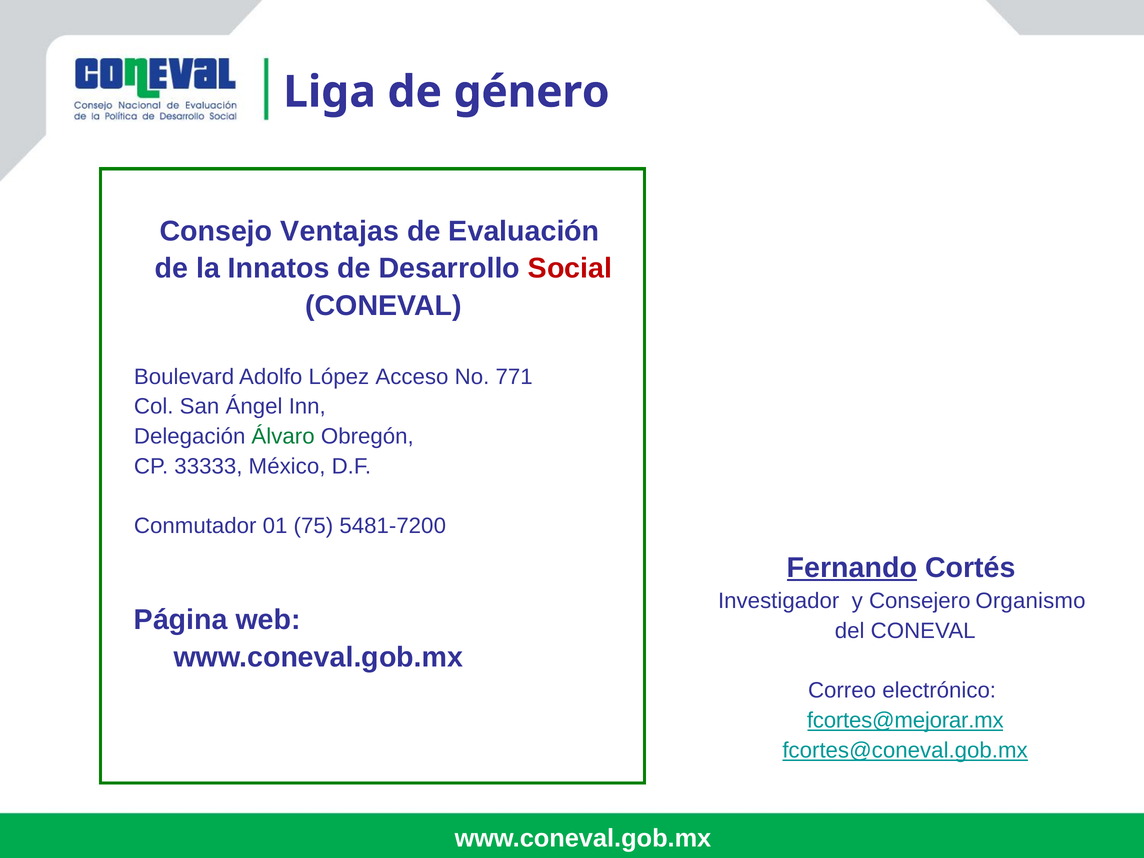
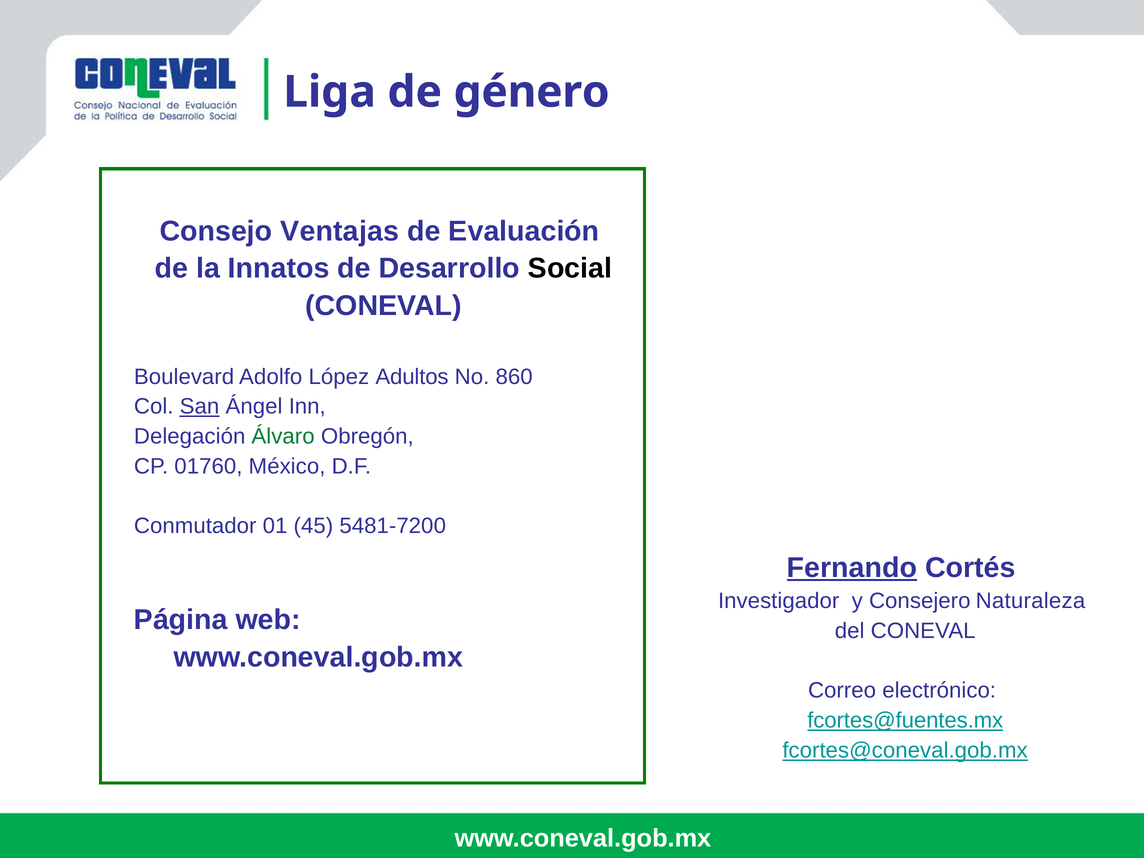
Social colour: red -> black (570, 269)
Acceso: Acceso -> Adultos (412, 377)
771: 771 -> 860 (514, 377)
San underline: none -> present (199, 407)
33333: 33333 -> 01760 (208, 466)
75: 75 -> 45 (313, 526)
Organismo: Organismo -> Naturaleza (1030, 601)
fcortes@mejorar.mx: fcortes@mejorar.mx -> fcortes@fuentes.mx (905, 720)
